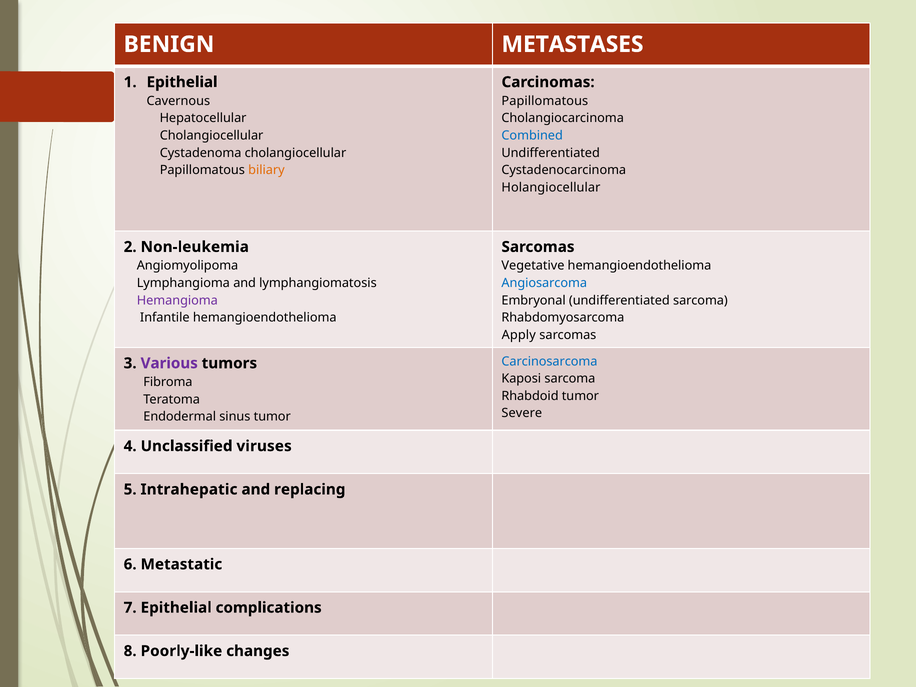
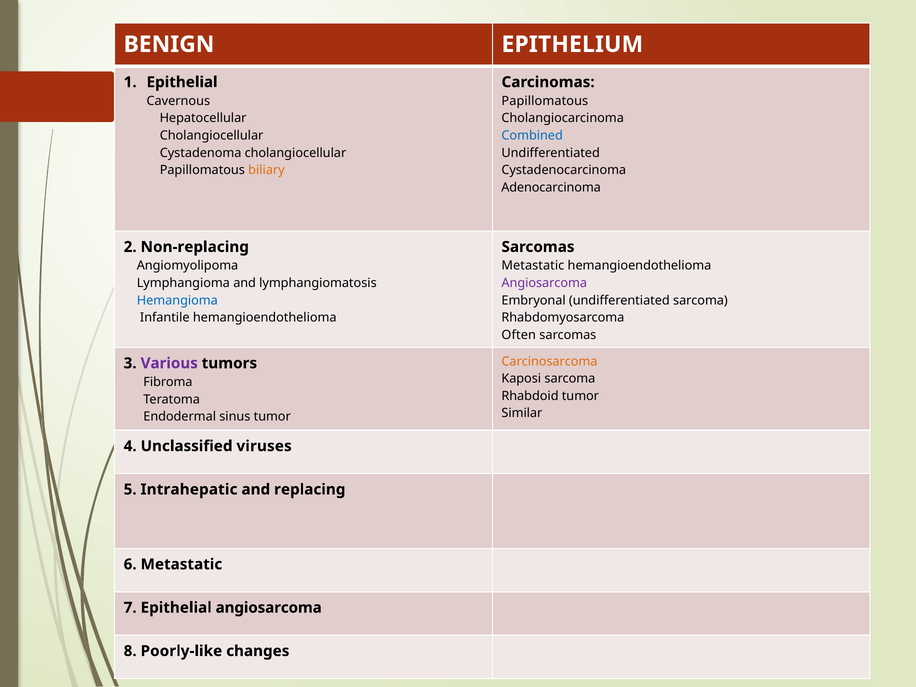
METASTASES: METASTASES -> EPITHELIUM (572, 44)
Holangiocellular: Holangiocellular -> Adenocarcinoma (551, 187)
Non-leukemia: Non-leukemia -> Non-replacing (195, 247)
Vegetative: Vegetative -> Metastatic (533, 266)
Angiosarcoma colour: blue -> purple (544, 283)
Hemangioma colour: purple -> blue (177, 300)
Apply: Apply -> Often (519, 335)
Carcinosarcoma colour: blue -> orange (549, 361)
Severe: Severe -> Similar (522, 413)
Epithelial complications: complications -> angiosarcoma (269, 608)
